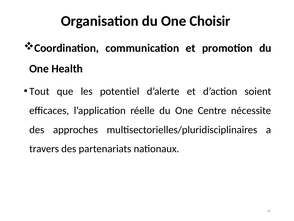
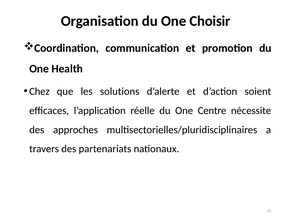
Tout: Tout -> Chez (39, 91)
potentiel: potentiel -> solutions (120, 91)
